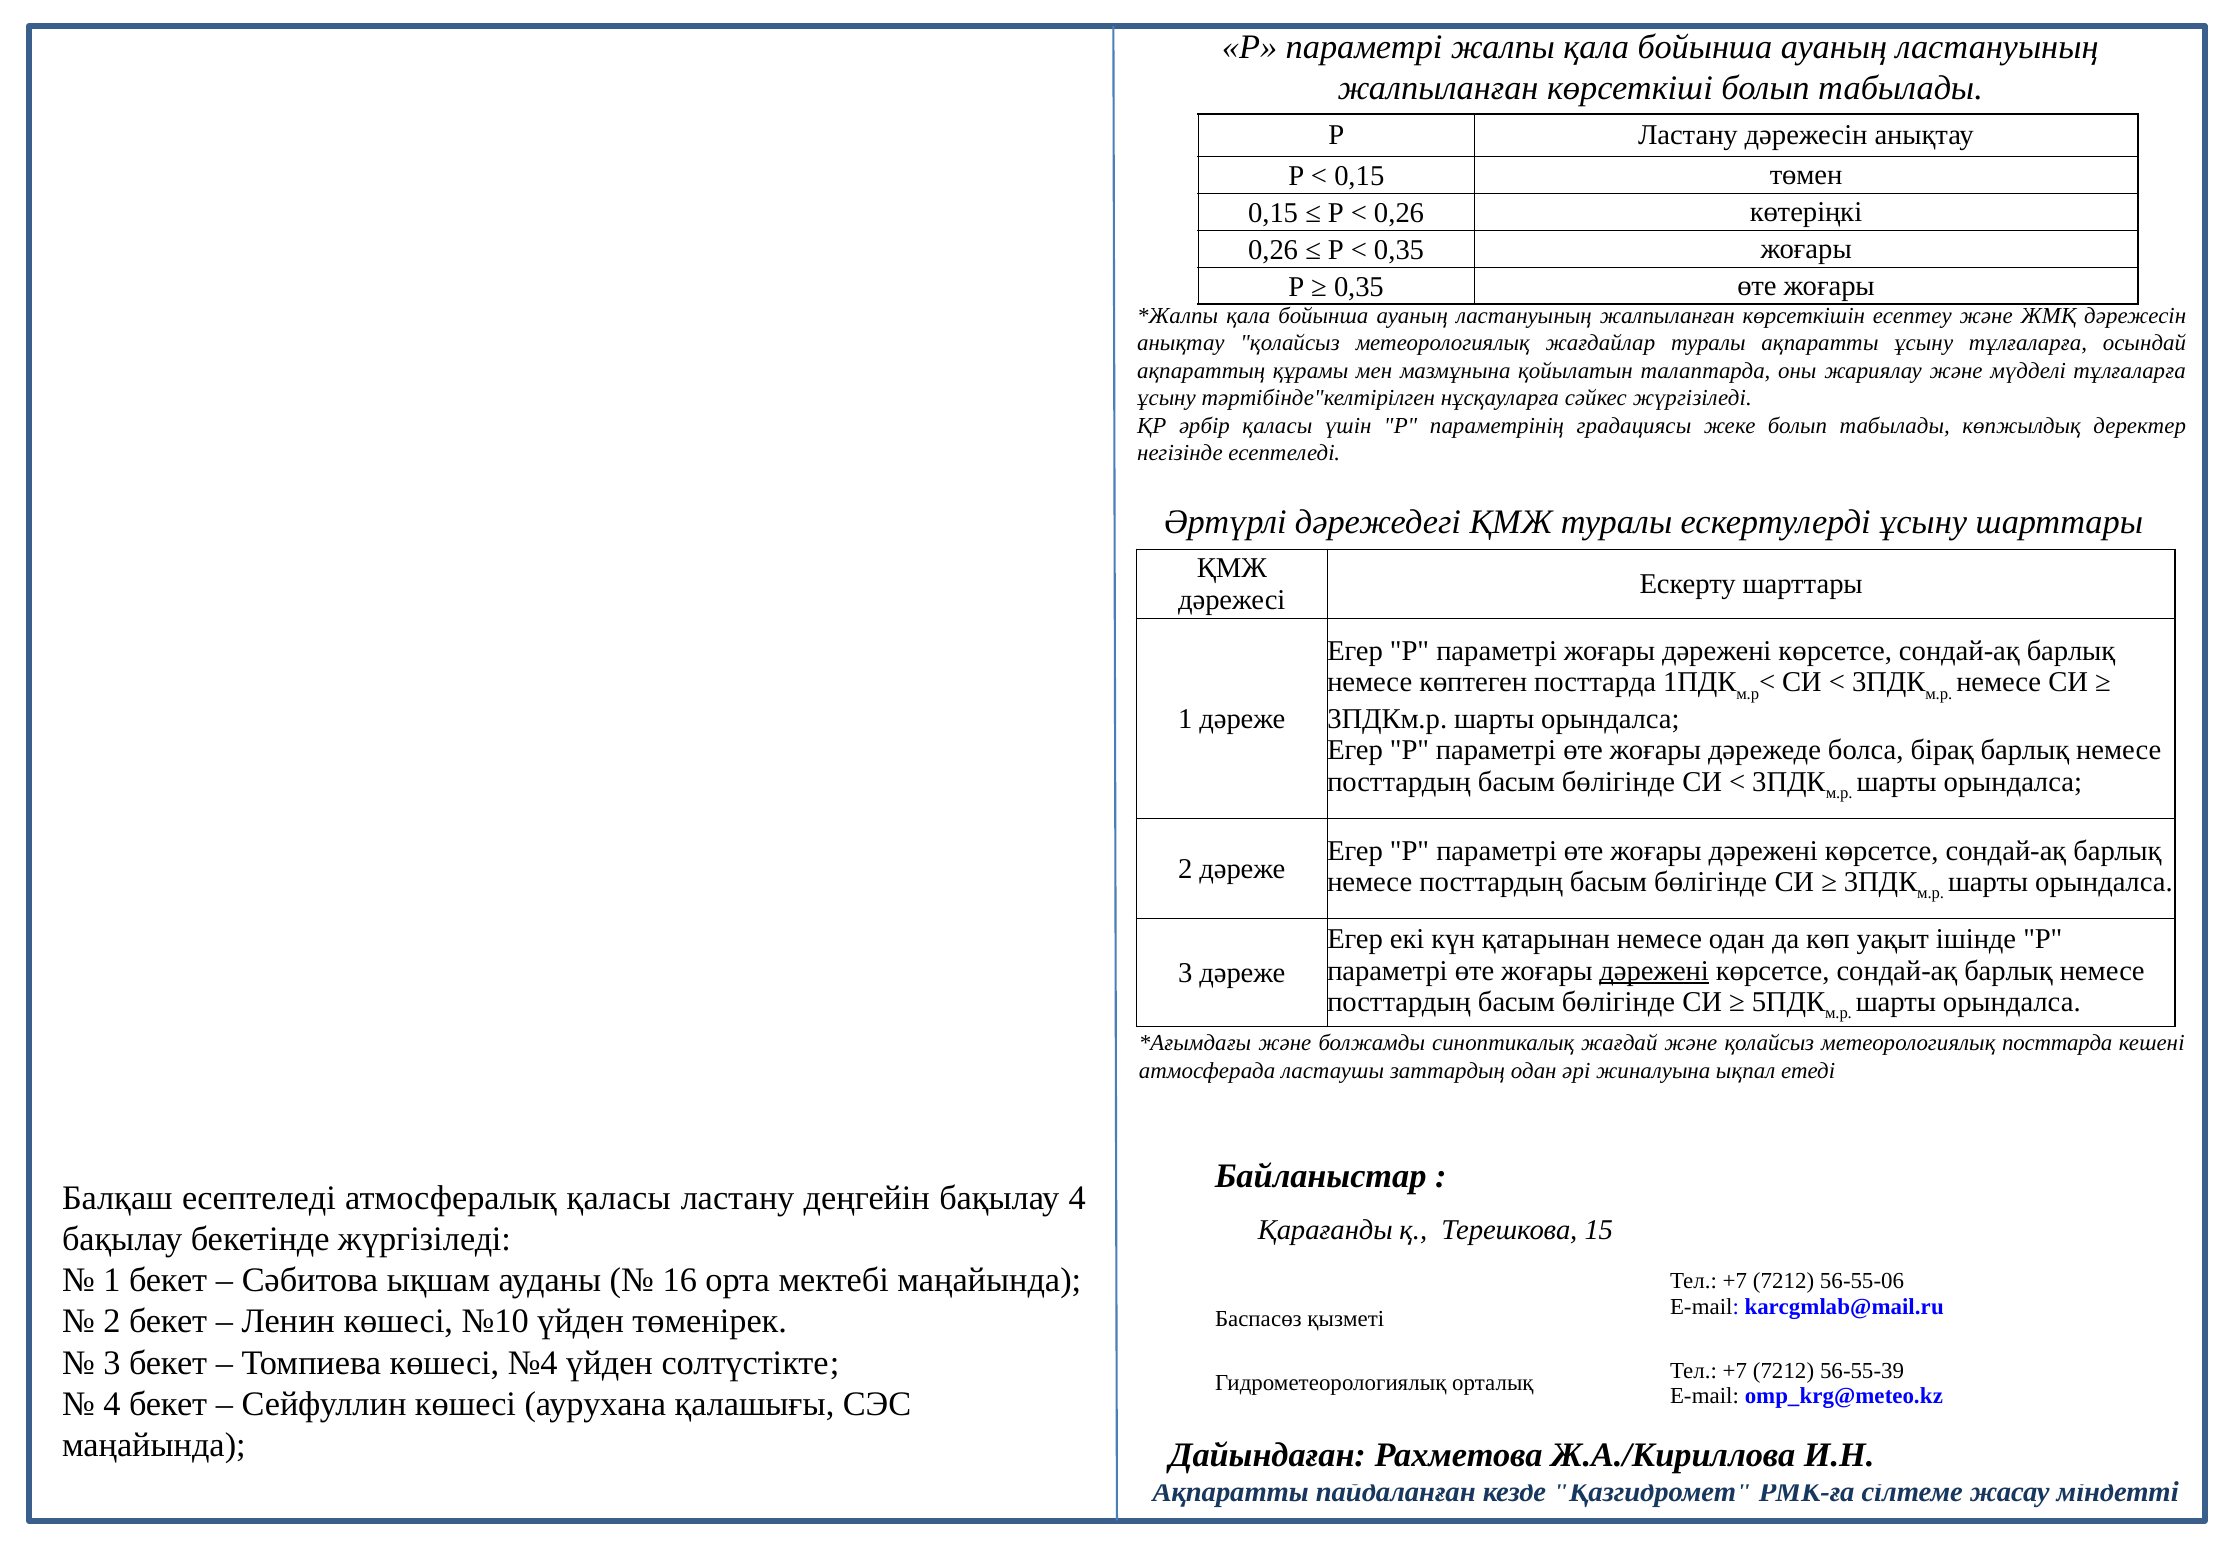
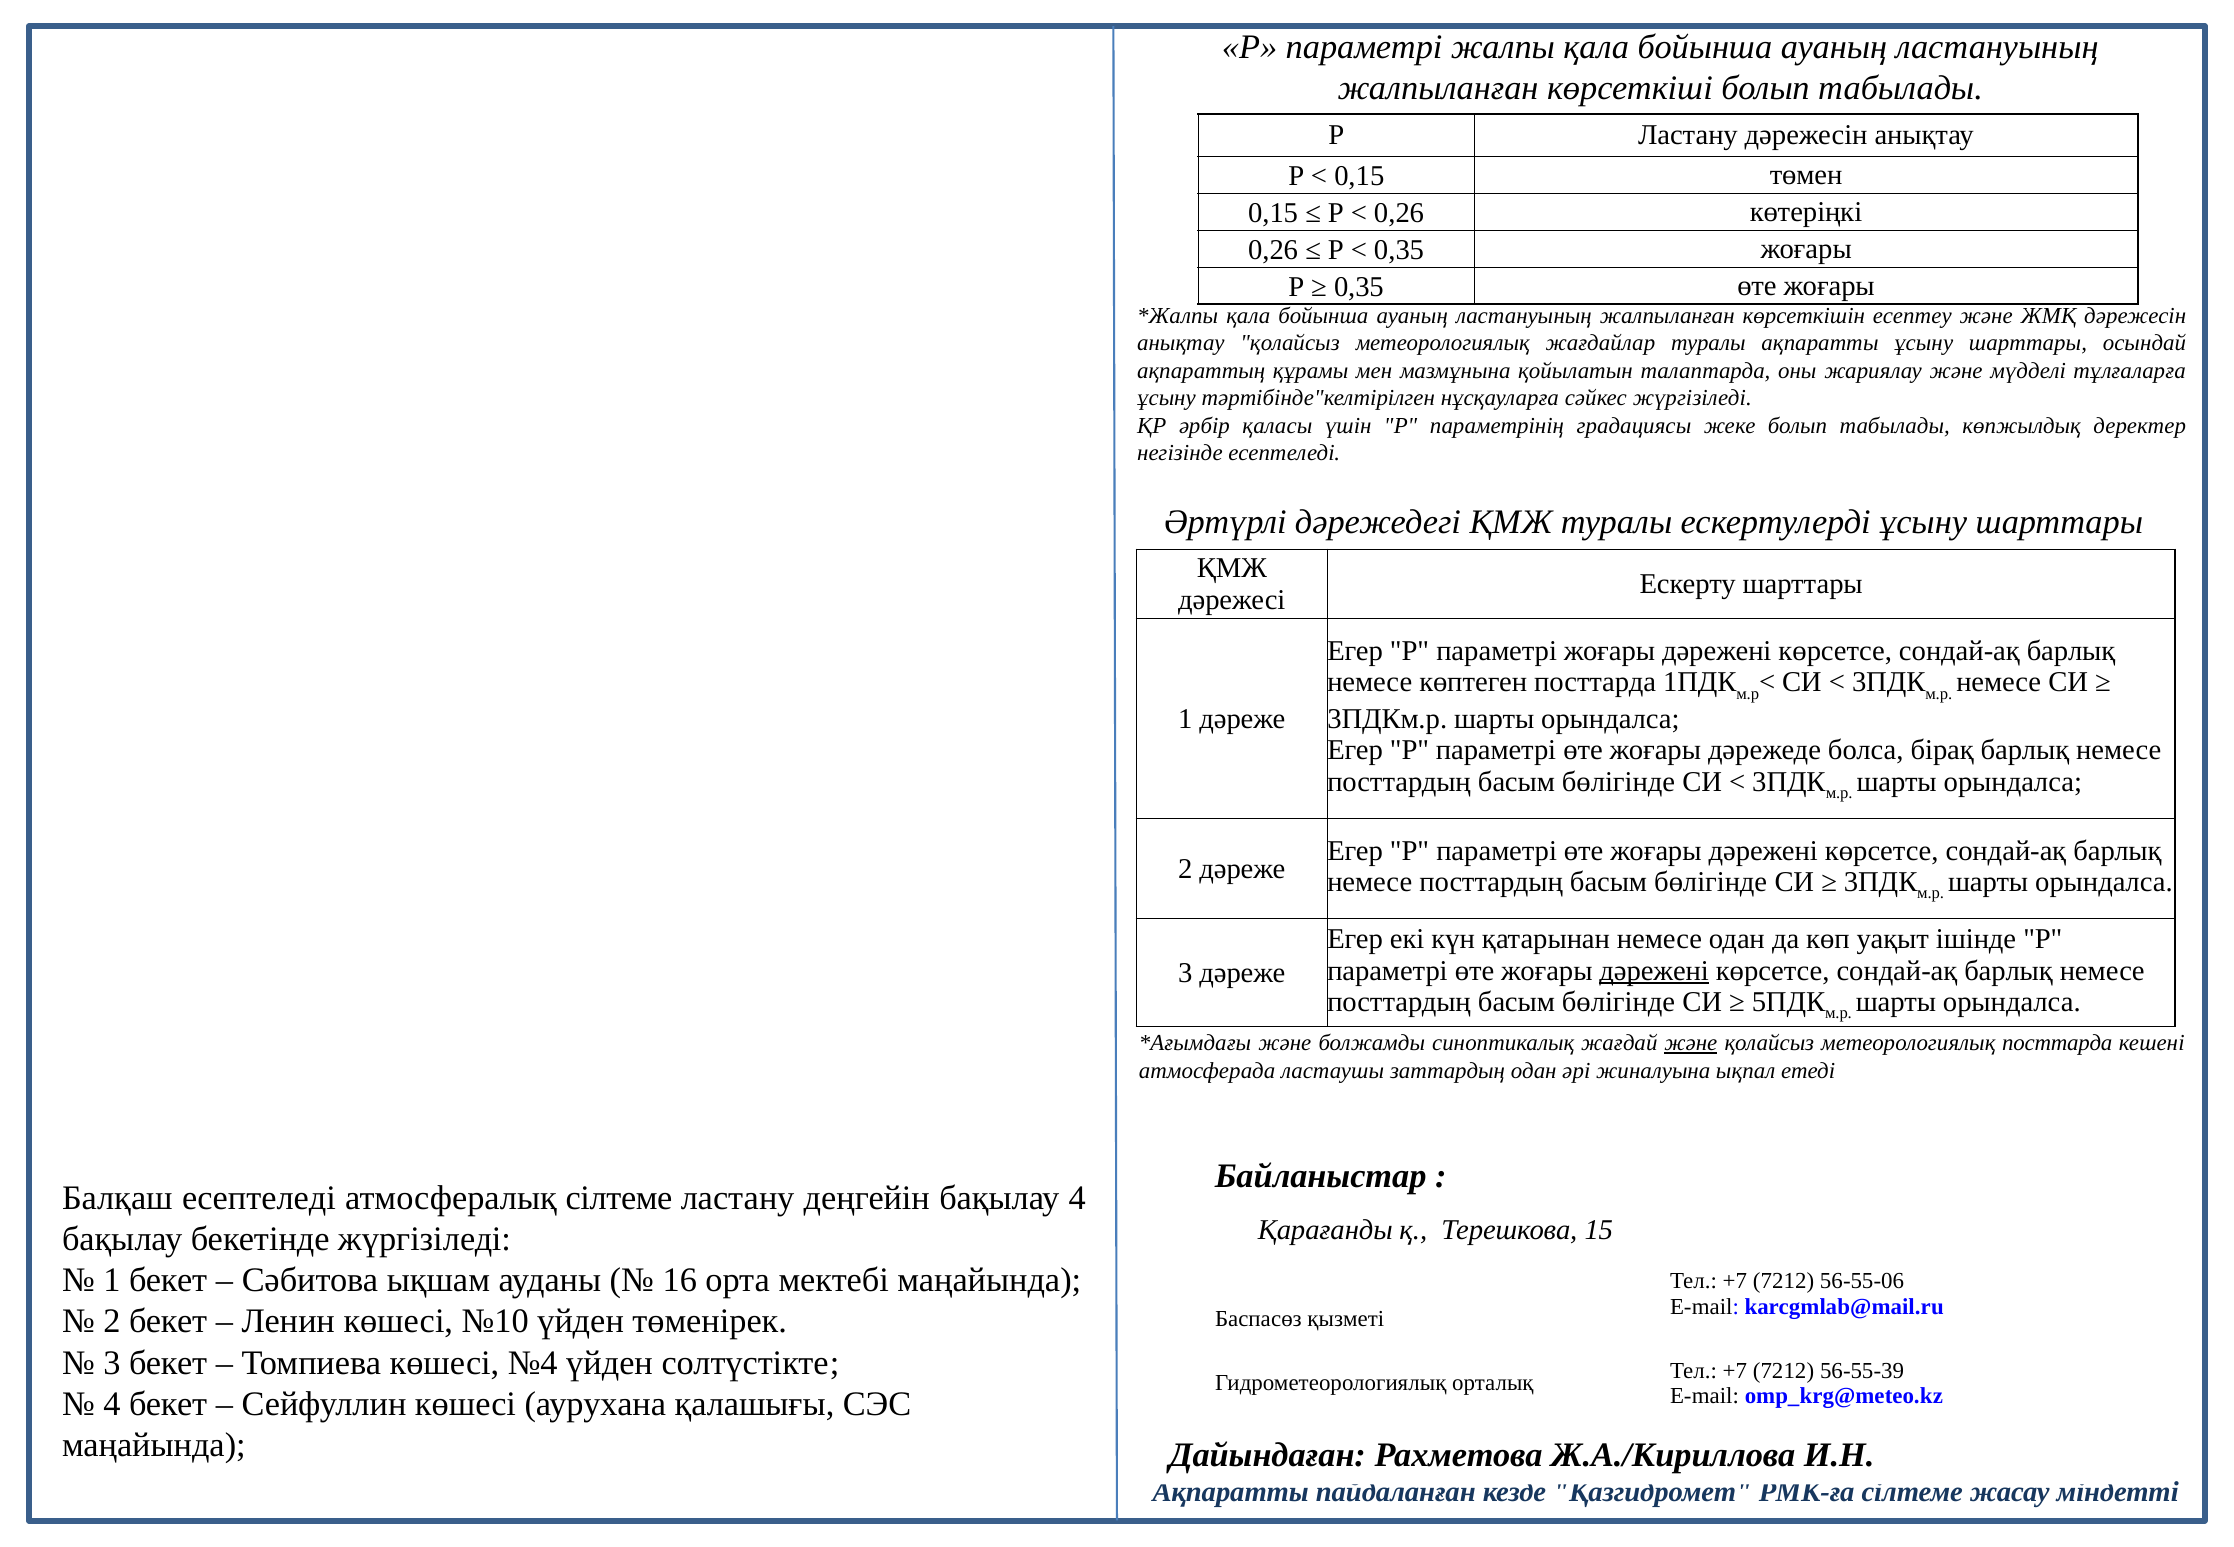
ақпаратты ұсыну тұлғаларға: тұлғаларға -> шарттары (2028, 343)
және underline: none -> present (1691, 1043)
атмосфералық қаласы: қаласы -> сілтеме (619, 1197)
